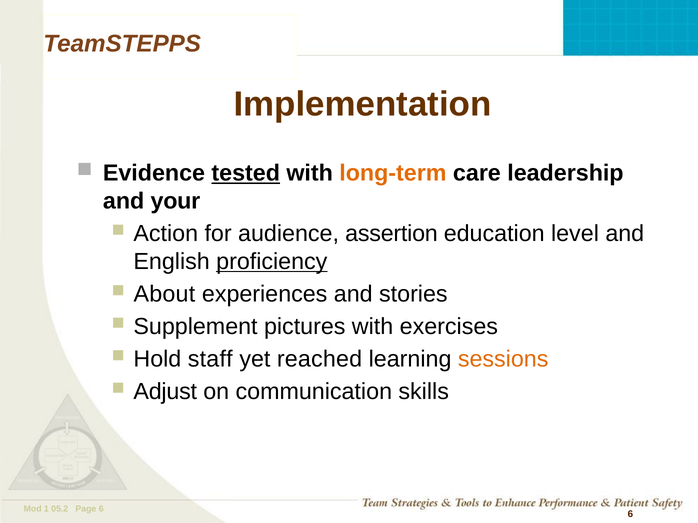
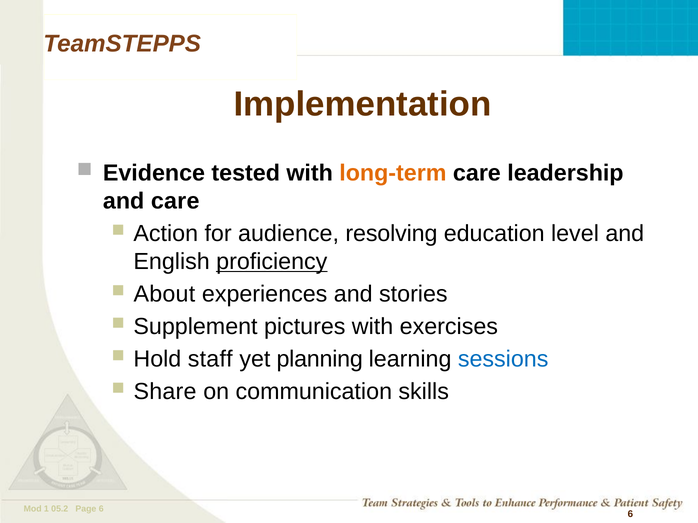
tested underline: present -> none (246, 173)
and your: your -> care (175, 201)
assertion: assertion -> resolving (391, 234)
reached: reached -> planning (320, 359)
sessions colour: orange -> blue (503, 359)
Adjust: Adjust -> Share (165, 392)
